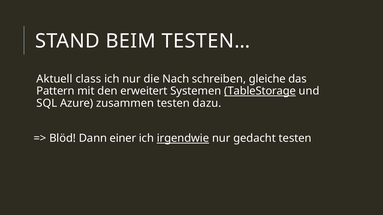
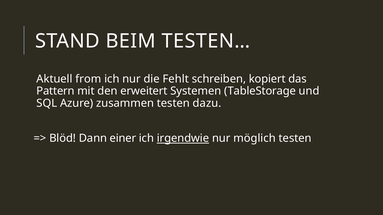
class: class -> from (88, 79)
Nach: Nach -> Fehlt (176, 79)
gleiche: gleiche -> kopiert (267, 79)
TableStorage underline: present -> none (260, 91)
gedacht: gedacht -> möglich (254, 139)
